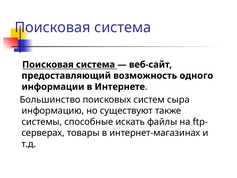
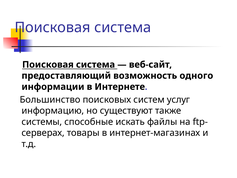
сыра: сыра -> услуг (178, 100)
